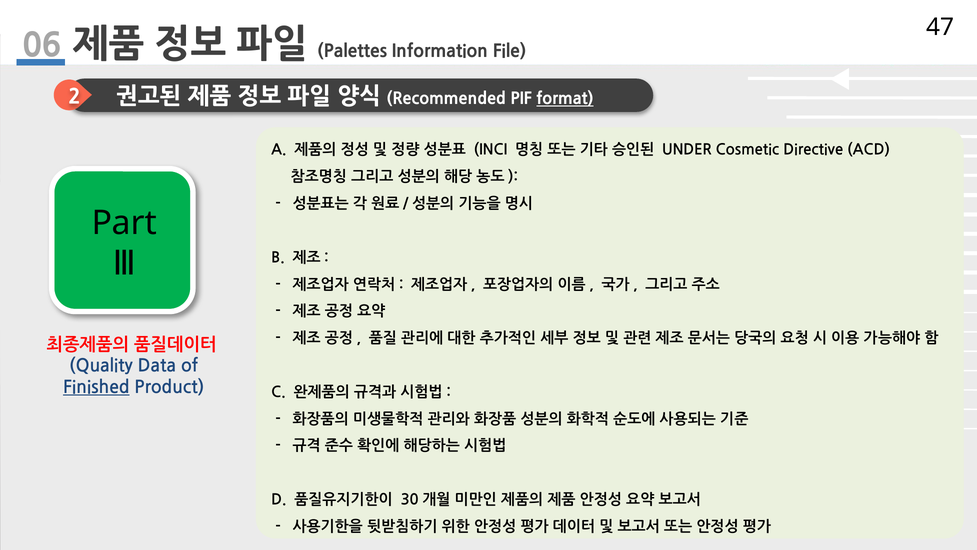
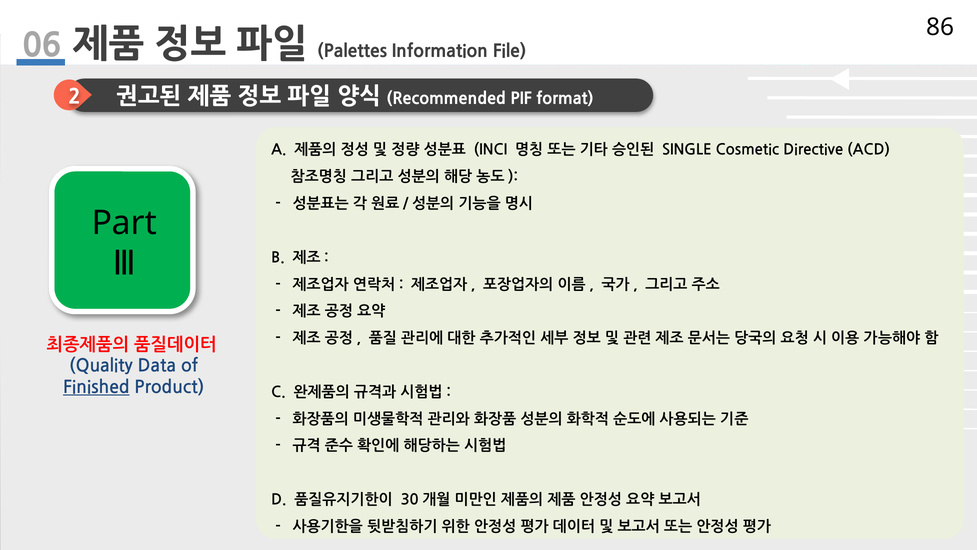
47: 47 -> 86 (940, 27)
format underline: present -> none (565, 99)
UNDER: UNDER -> SINGLE (687, 150)
